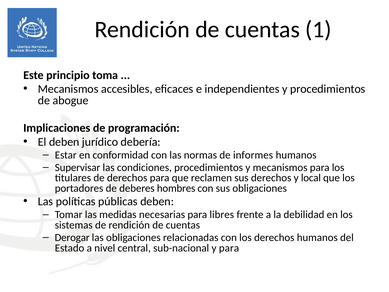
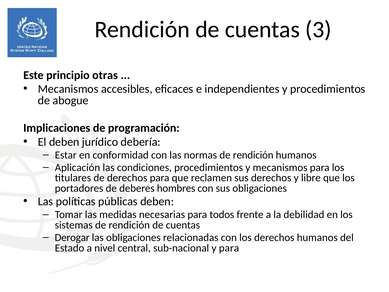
1: 1 -> 3 (318, 30)
toma: toma -> otras (105, 75)
normas de informes: informes -> rendición (253, 155)
Supervisar: Supervisar -> Aplicación (78, 167)
local: local -> libre (311, 178)
libres: libres -> todos (222, 214)
